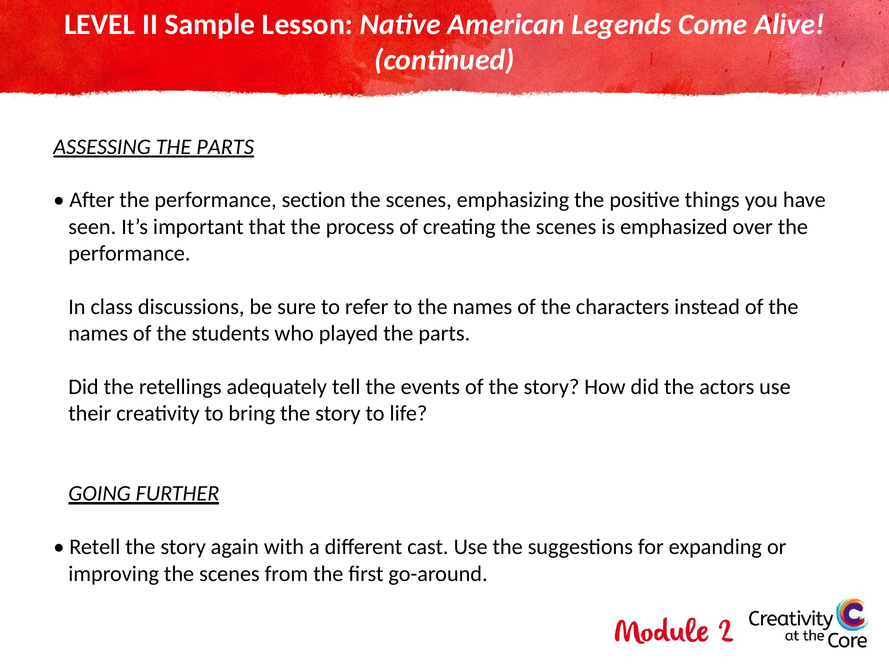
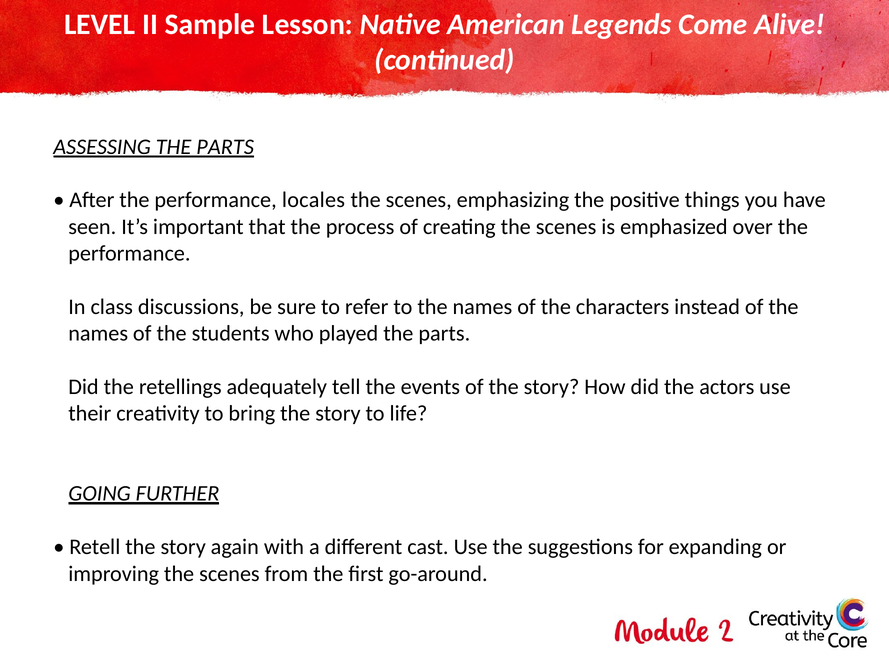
section: section -> locales (313, 200)
